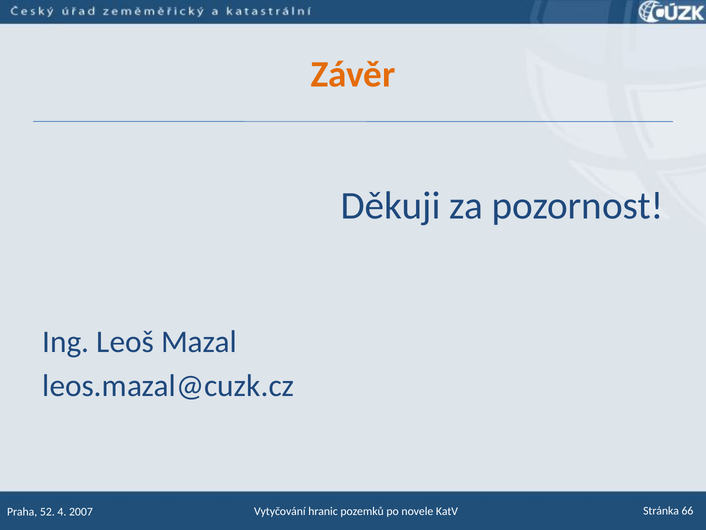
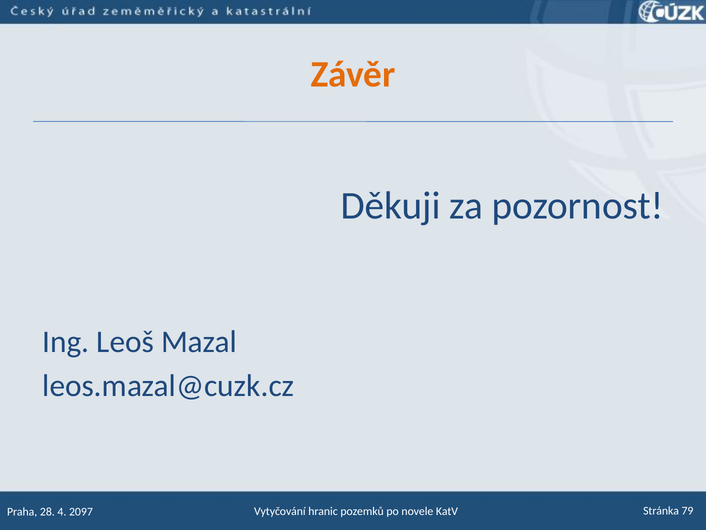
52: 52 -> 28 (47, 511)
2007: 2007 -> 2097 (81, 511)
66: 66 -> 79 (687, 511)
